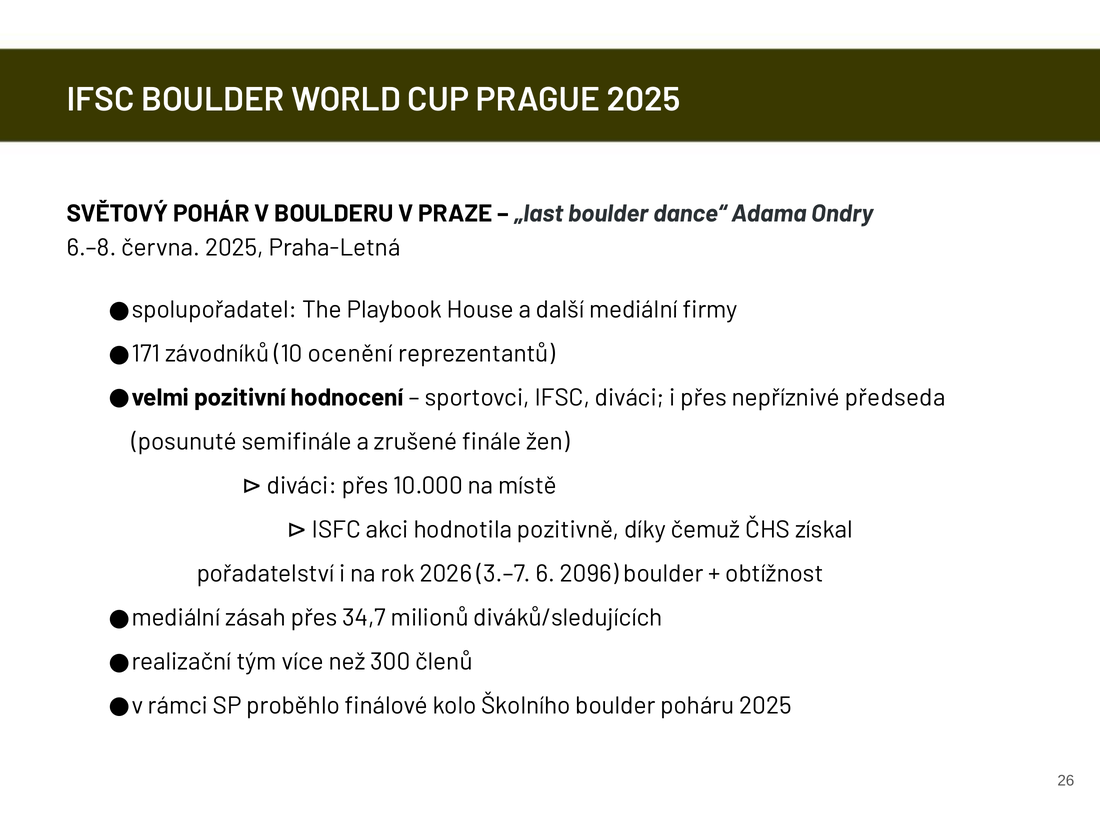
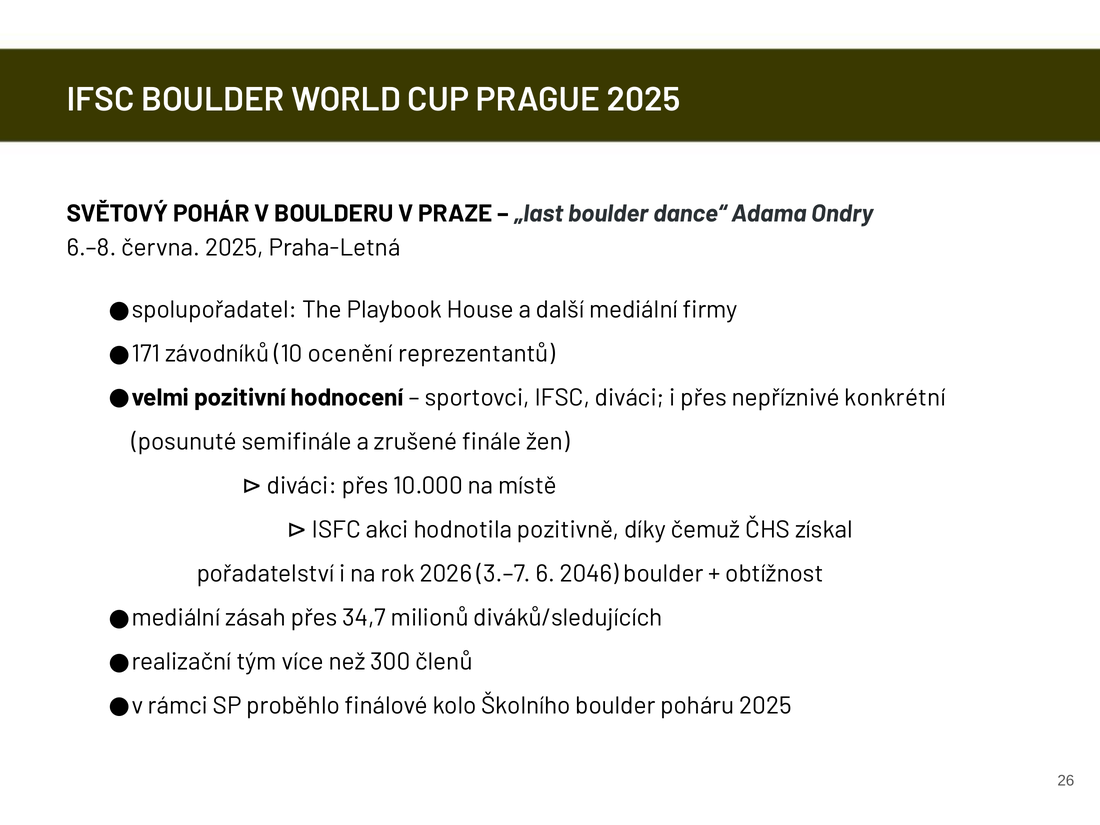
předseda: předseda -> konkrétní (895, 398)
2096: 2096 -> 2046 (589, 574)
